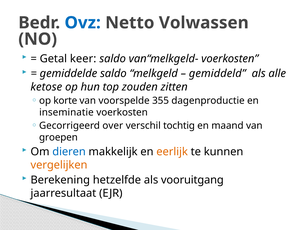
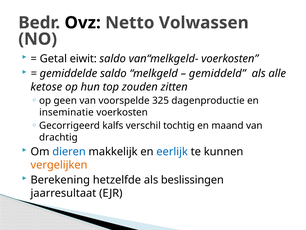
Ovz colour: blue -> black (83, 23)
keer: keer -> eiwit (83, 58)
korte: korte -> geen (65, 100)
355: 355 -> 325 (161, 100)
over: over -> kalfs (113, 125)
groepen: groepen -> drachtig (58, 137)
eerlijk colour: orange -> blue (172, 151)
vooruitgang: vooruitgang -> beslissingen (192, 179)
